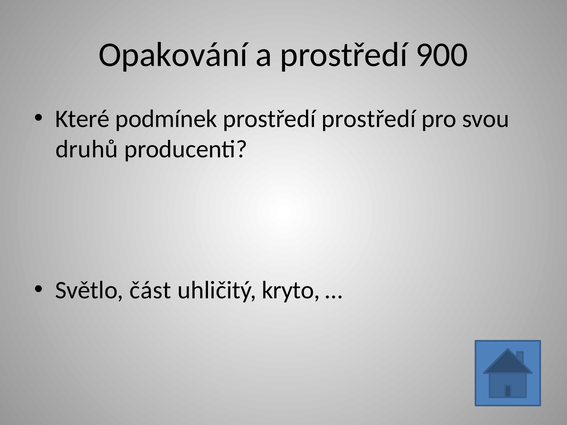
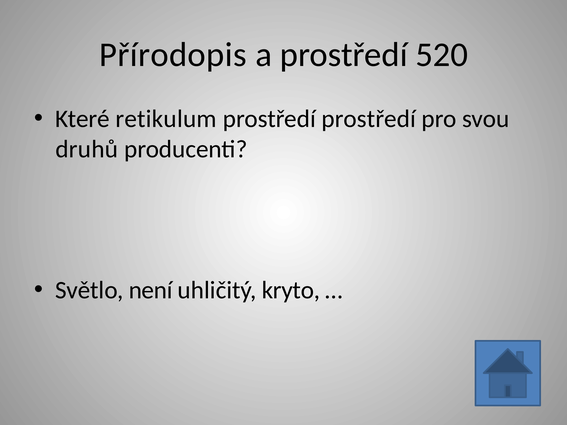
Opakování: Opakování -> Přírodopis (173, 55)
900: 900 -> 520 (442, 55)
podmínek: podmínek -> retikulum (166, 119)
část: část -> není (151, 290)
